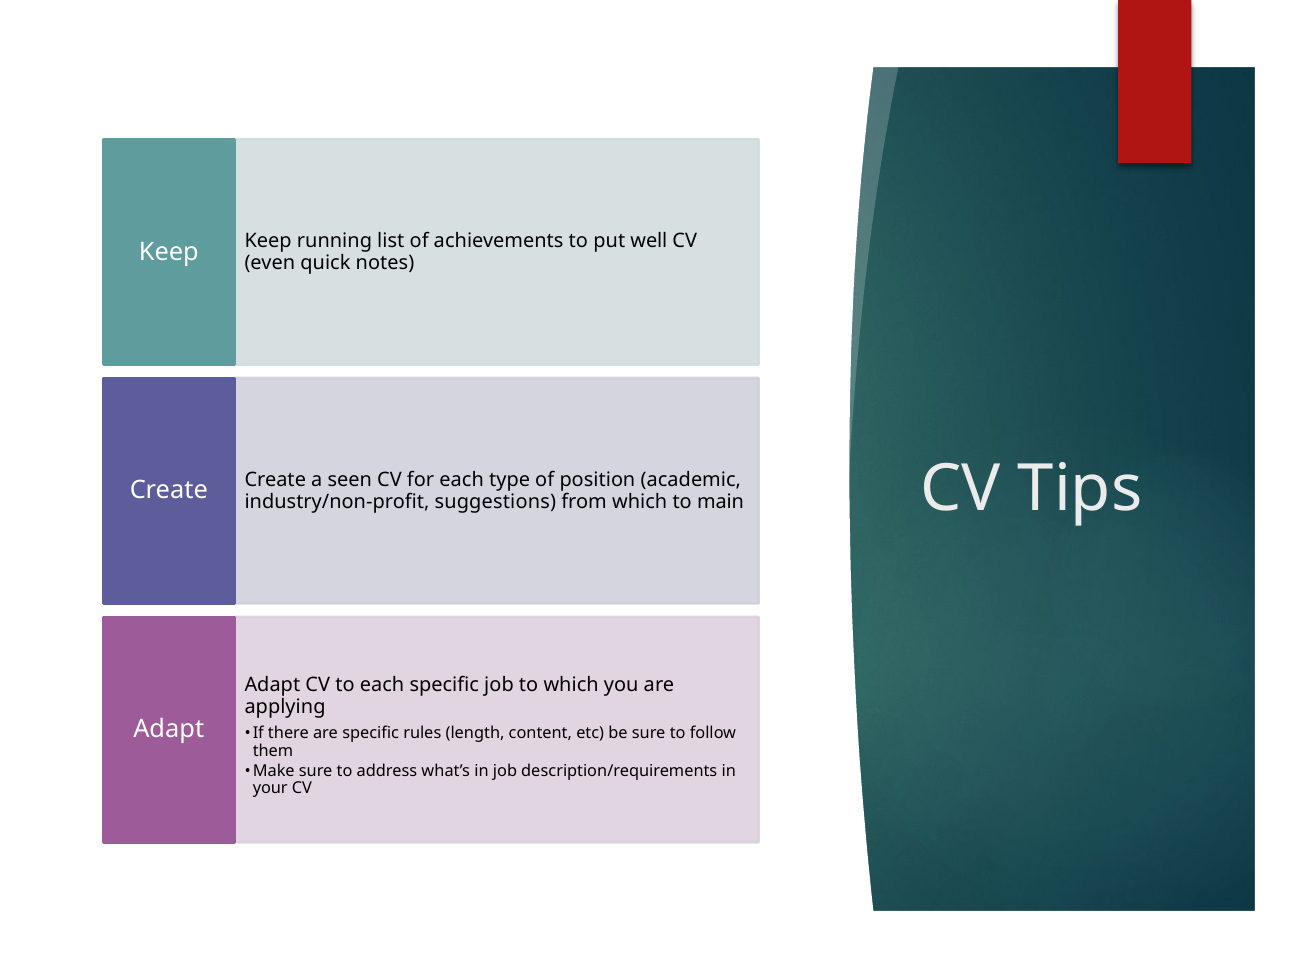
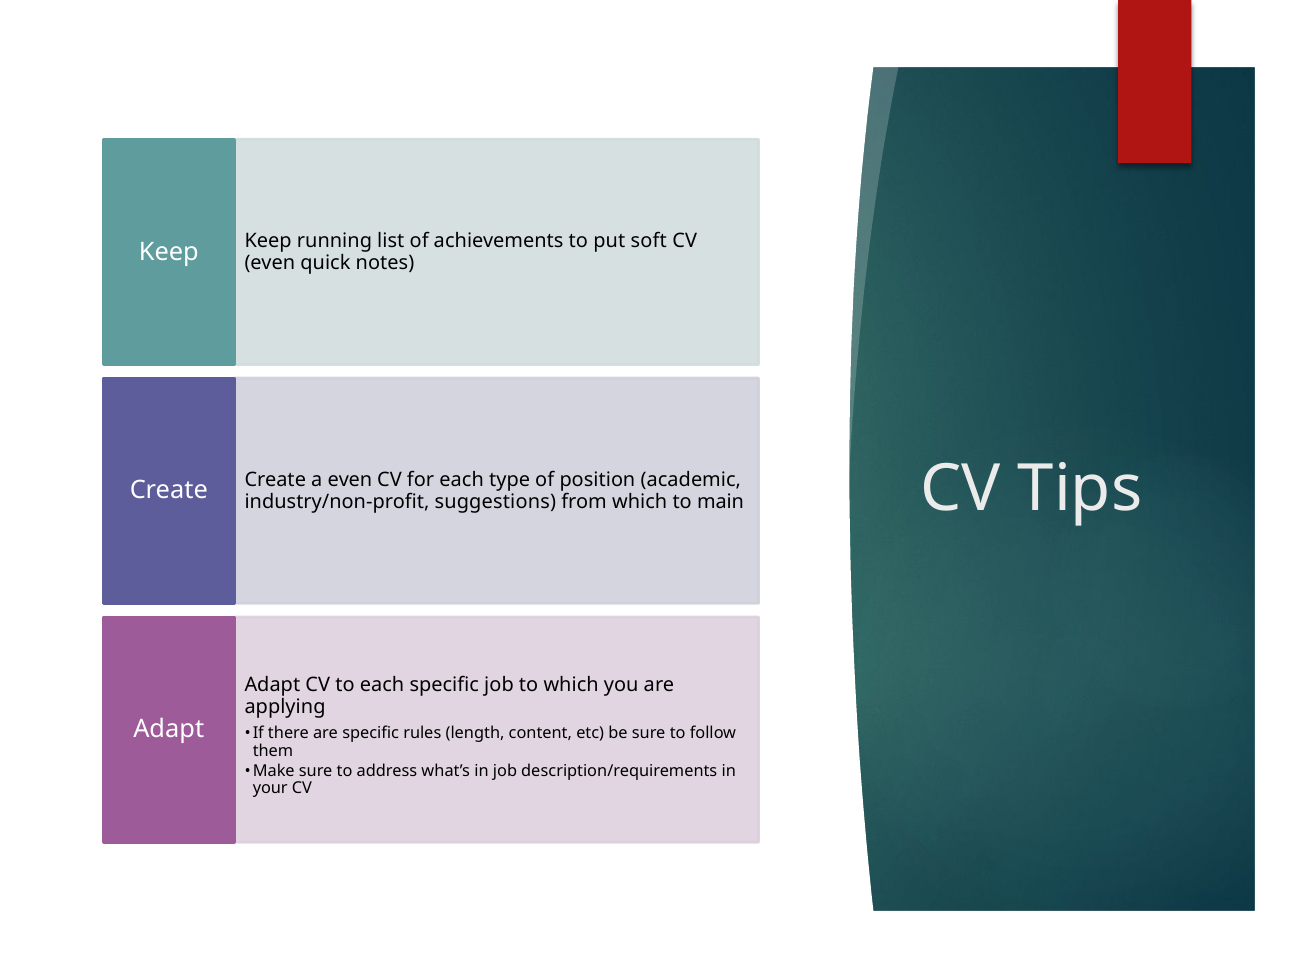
well: well -> soft (649, 241)
a seen: seen -> even (350, 480)
